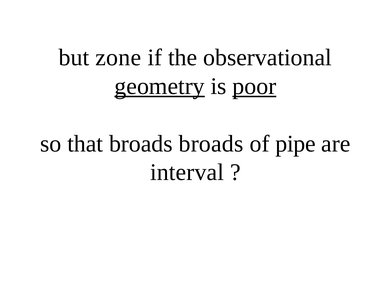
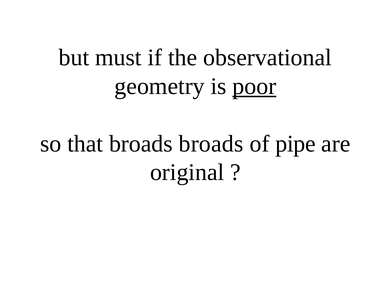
zone: zone -> must (118, 58)
geometry underline: present -> none (160, 86)
interval: interval -> original (187, 172)
